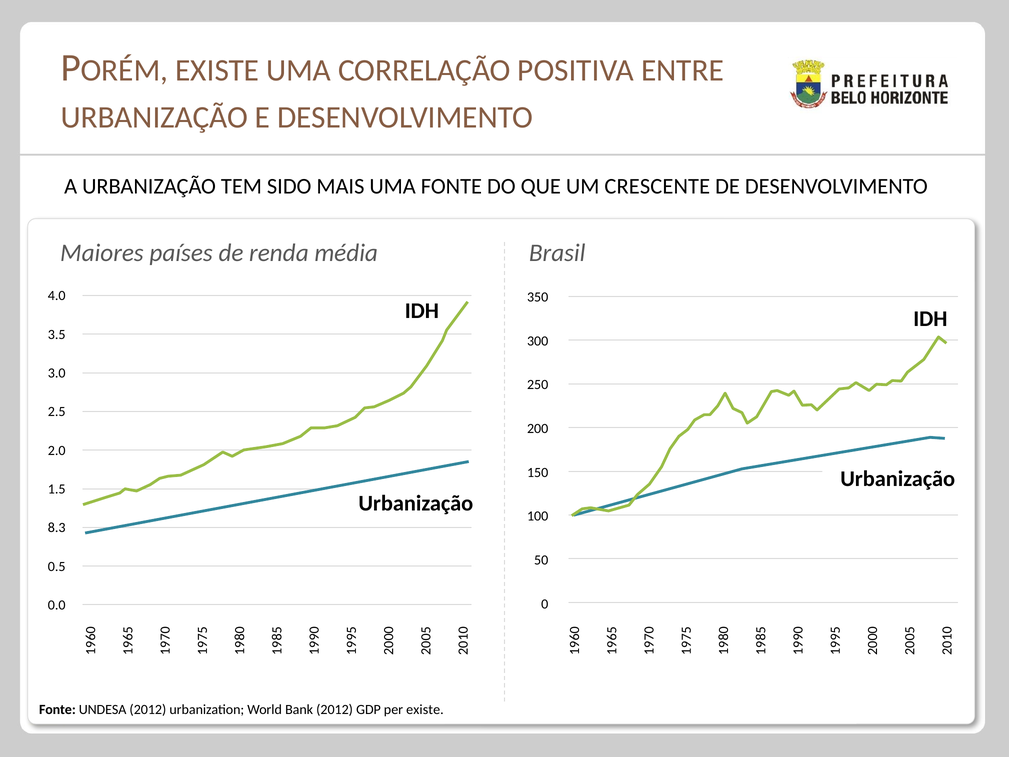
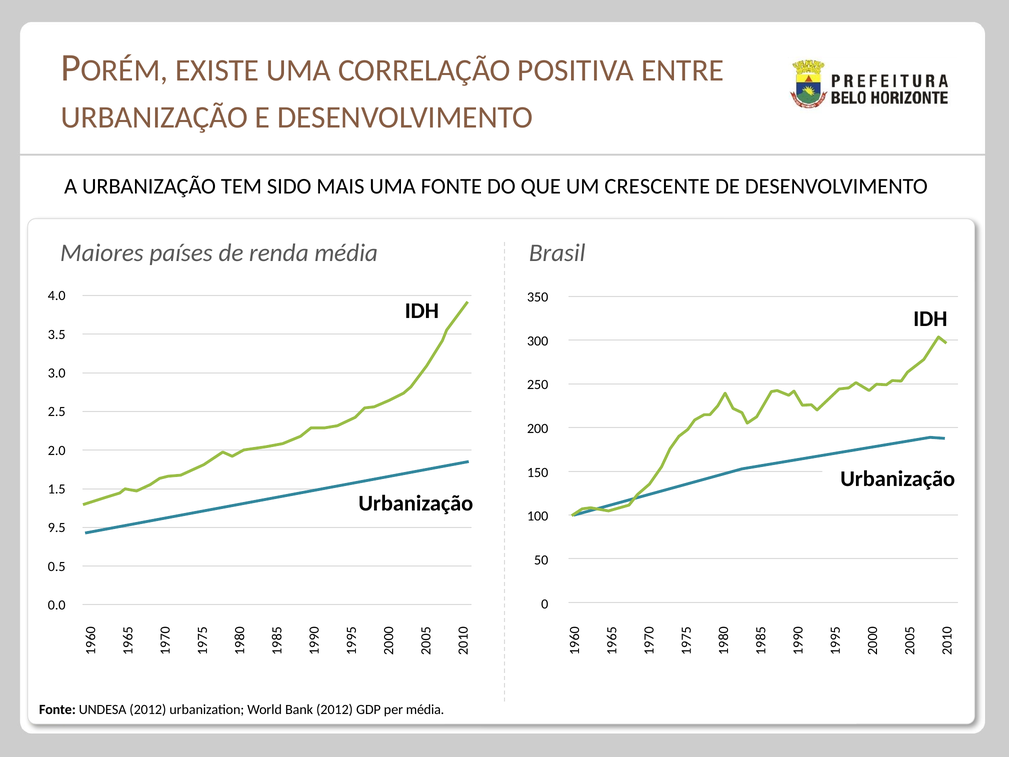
8.3: 8.3 -> 9.5 (57, 528)
per existe: existe -> média (425, 709)
